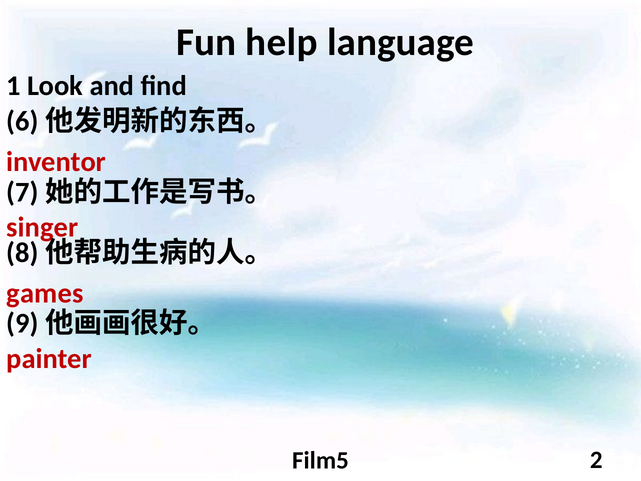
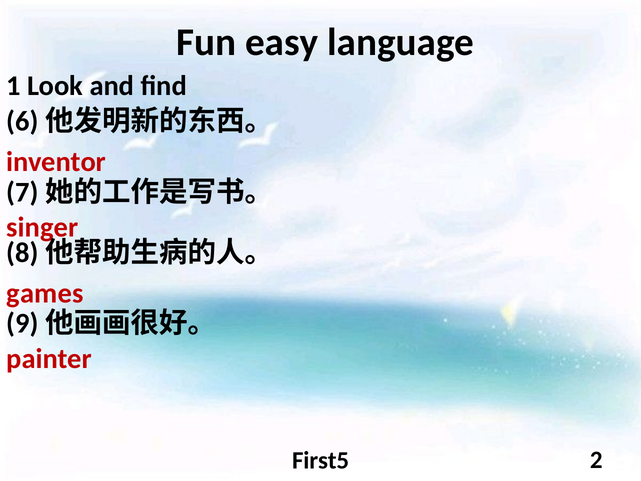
help: help -> easy (282, 42)
Film5: Film5 -> First5 (321, 460)
